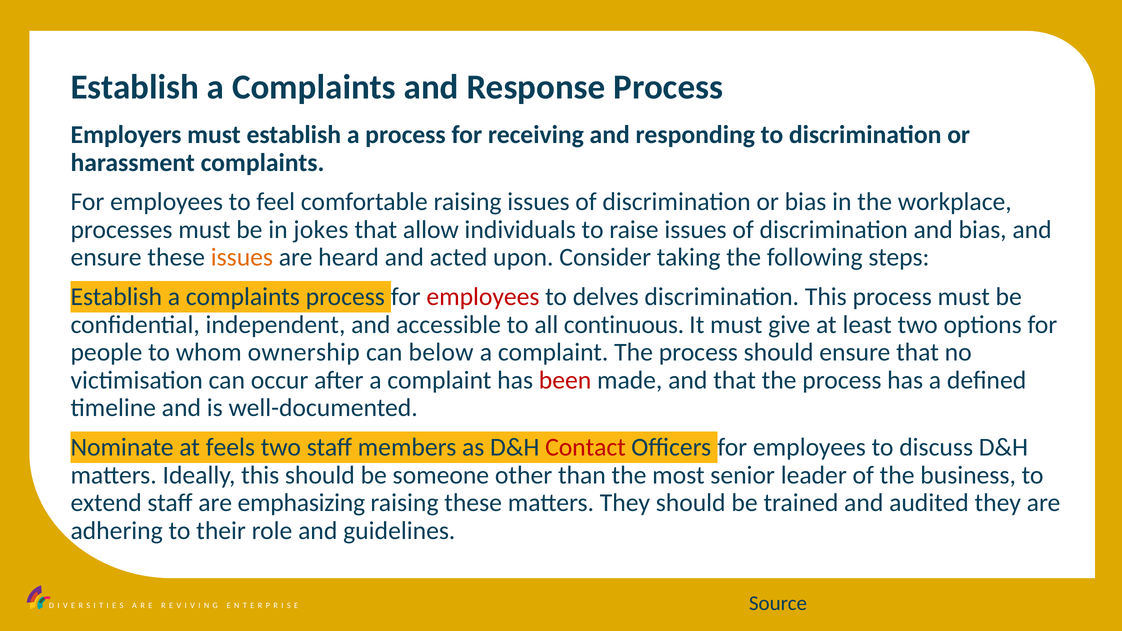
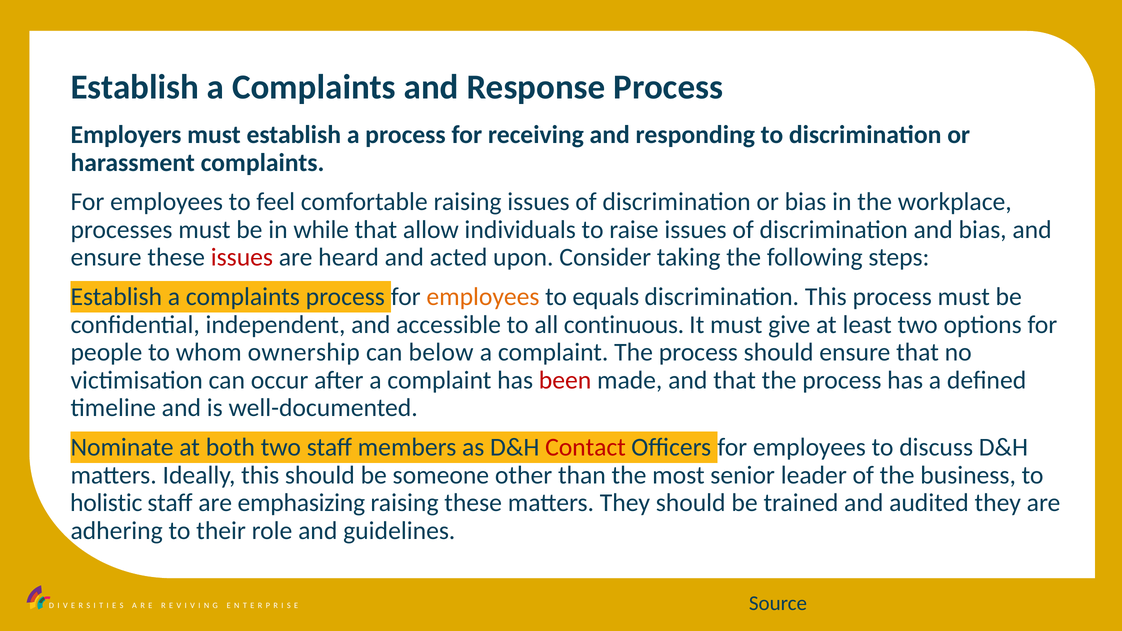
jokes: jokes -> while (321, 230)
issues colour: orange -> red (242, 258)
employees colour: red -> orange (483, 297)
delves: delves -> equals (606, 297)
feels: feels -> both (230, 448)
extend: extend -> holistic (106, 503)
